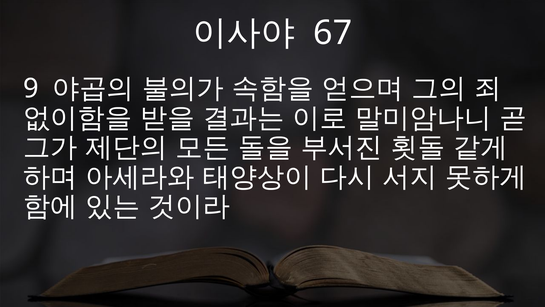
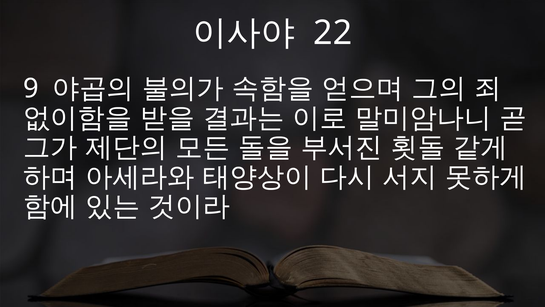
67: 67 -> 22 (333, 33)
